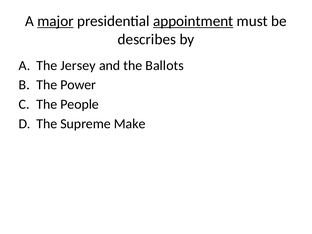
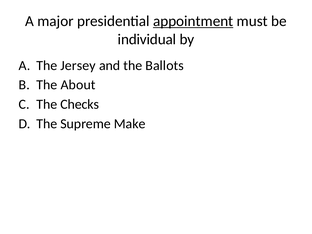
major underline: present -> none (55, 21)
describes: describes -> individual (147, 39)
Power: Power -> About (78, 85)
People: People -> Checks (80, 104)
